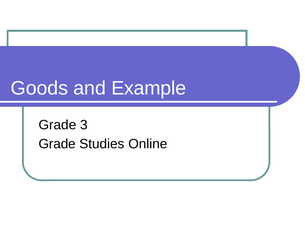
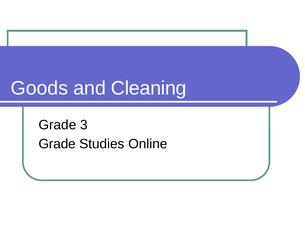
Example: Example -> Cleaning (149, 89)
